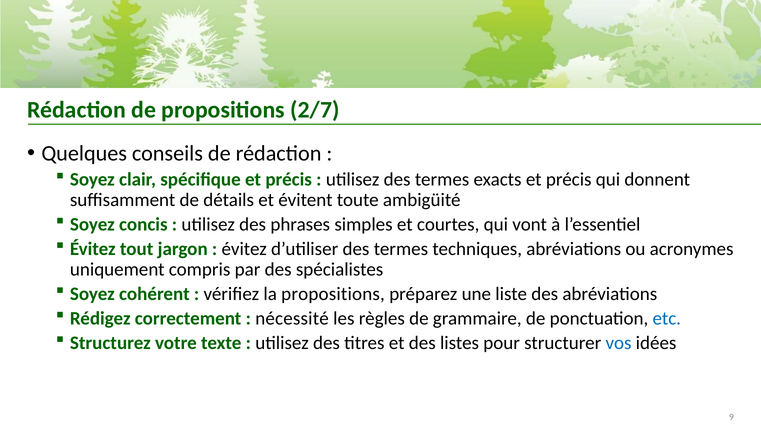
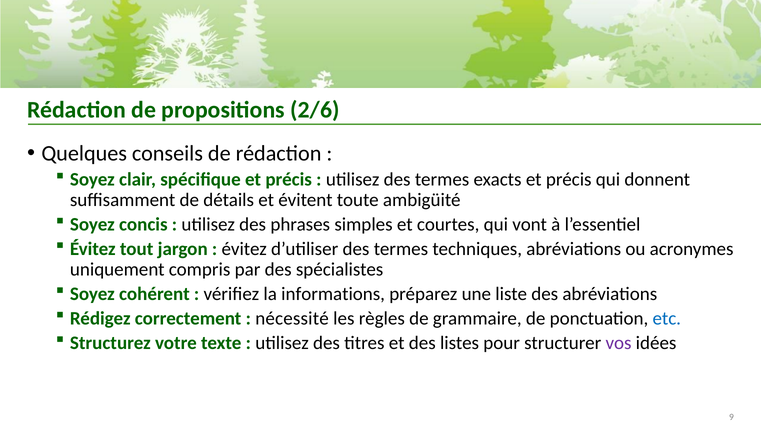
2/7: 2/7 -> 2/6 (315, 110)
la propositions: propositions -> informations (333, 294)
vos colour: blue -> purple (619, 343)
